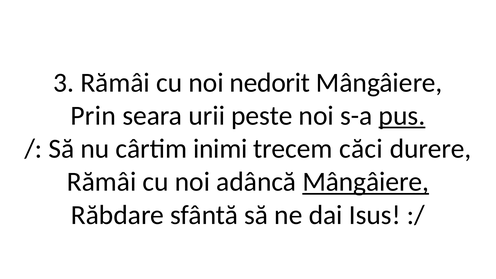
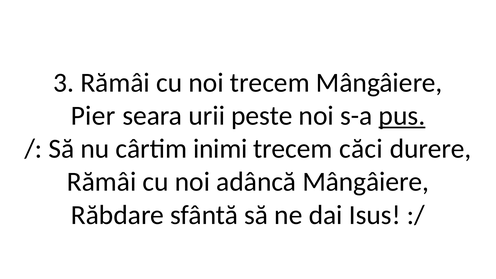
noi nedorit: nedorit -> trecem (270, 83)
Prin: Prin -> Pier (93, 116)
Mângâiere underline: present -> none (366, 182)
